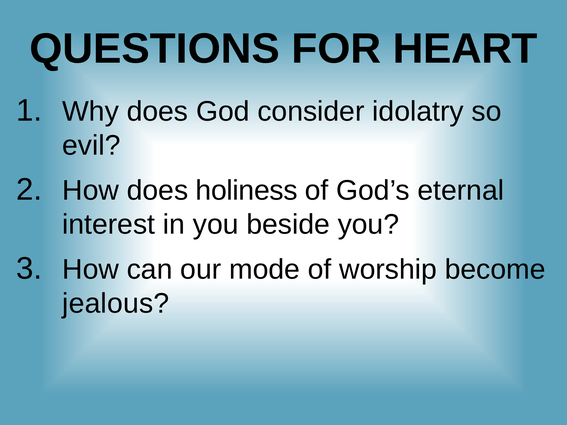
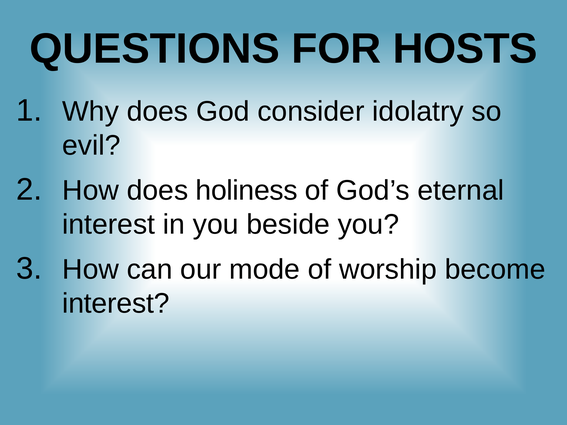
HEART: HEART -> HOSTS (465, 49)
jealous: jealous -> interest (116, 304)
